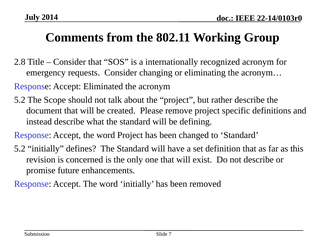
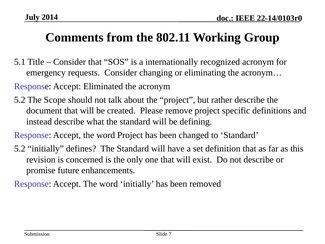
2.8: 2.8 -> 5.1 (20, 62)
